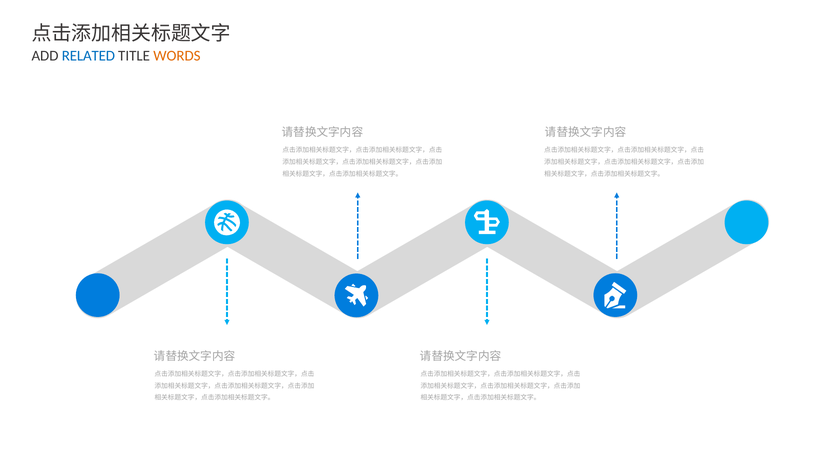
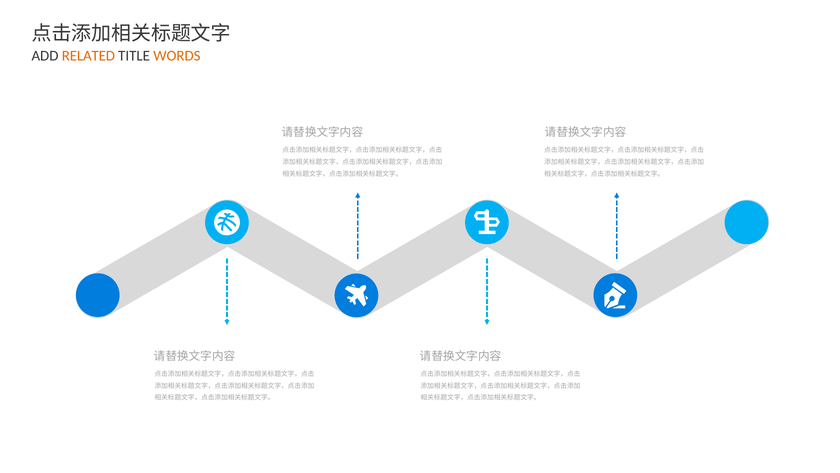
RELATED colour: blue -> orange (88, 56)
